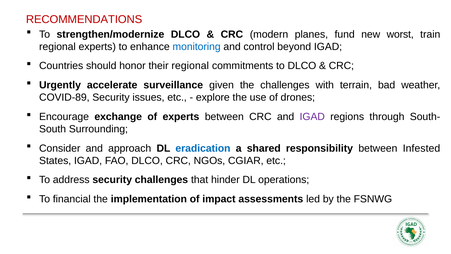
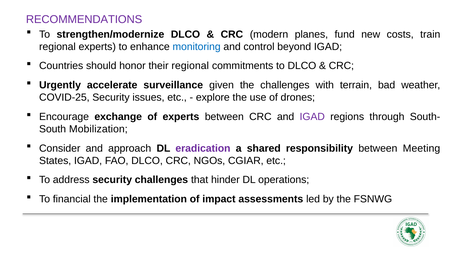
RECOMMENDATIONS colour: red -> purple (84, 19)
worst: worst -> costs (400, 34)
COVID-89: COVID-89 -> COVID-25 (64, 97)
Surrounding: Surrounding -> Mobilization (98, 129)
eradication colour: blue -> purple (203, 148)
Infested: Infested -> Meeting (421, 148)
